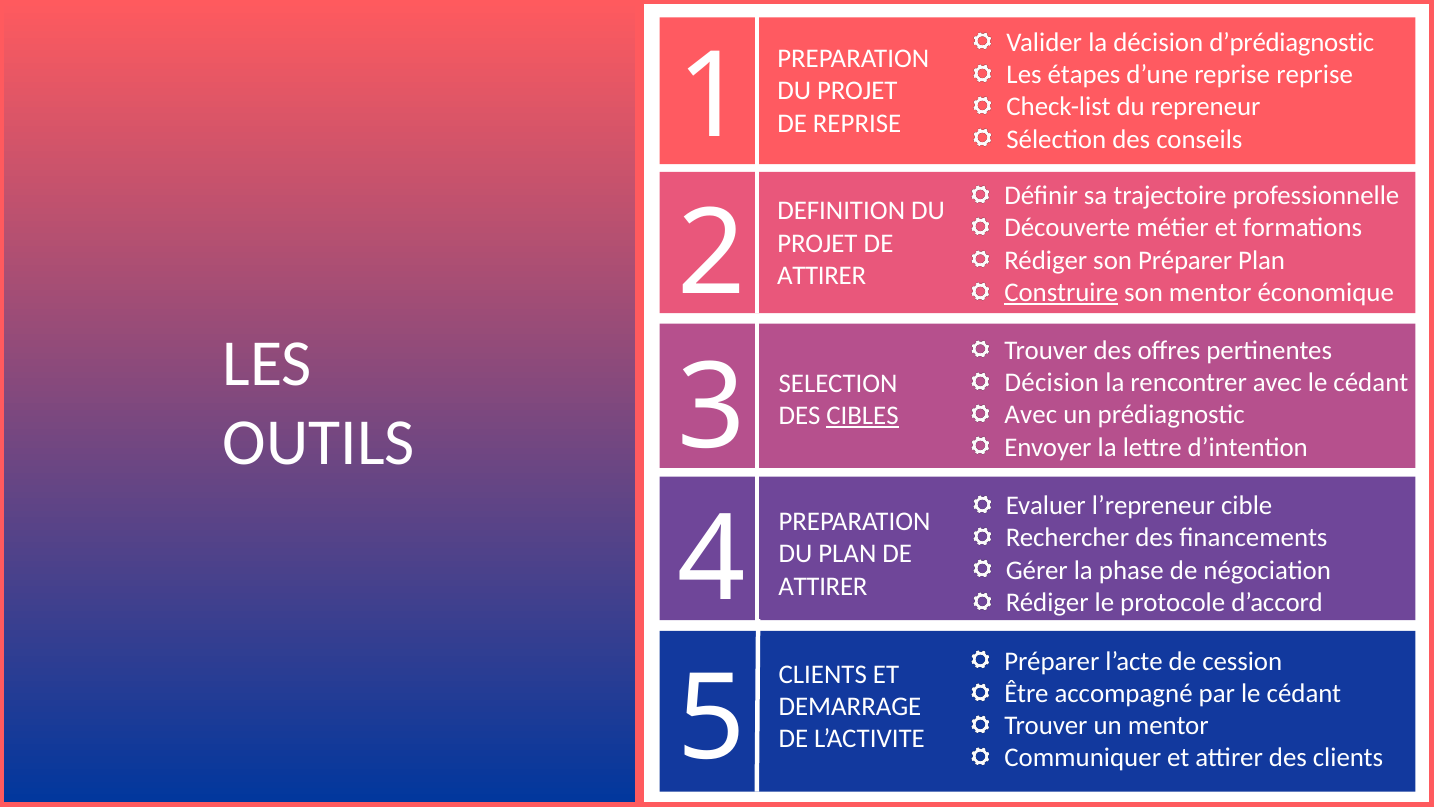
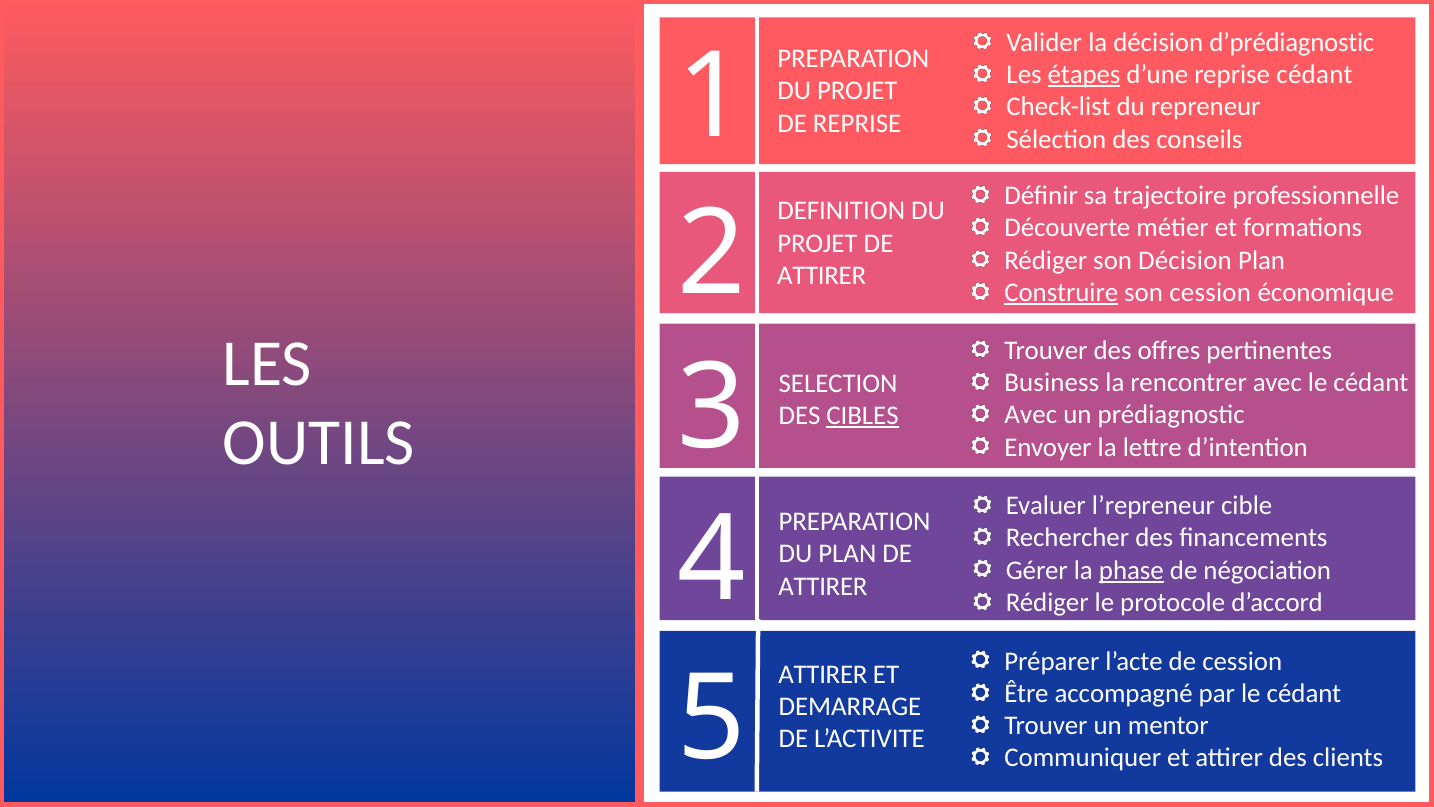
étapes underline: none -> present (1084, 75)
reprise reprise: reprise -> cédant (1315, 75)
son Préparer: Préparer -> Décision (1185, 260)
son mentor: mentor -> cession (1210, 293)
Décision: Décision -> Business (1052, 382)
phase underline: none -> present (1131, 570)
CLIENTS: CLIENTS -> ATTIRER (823, 674)
